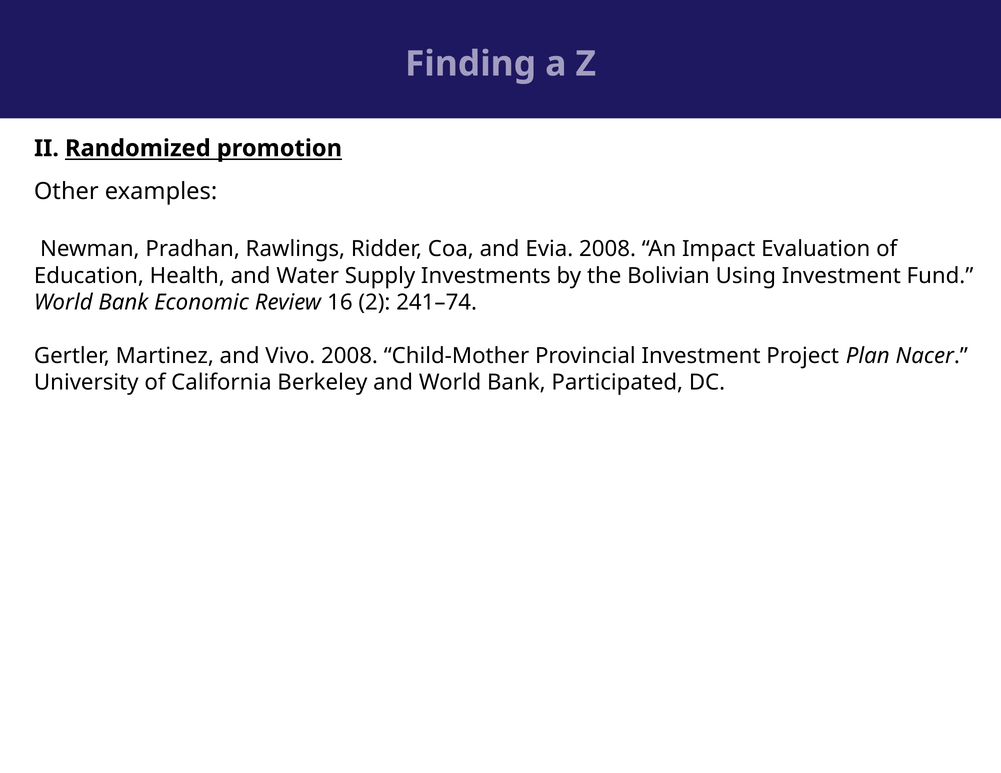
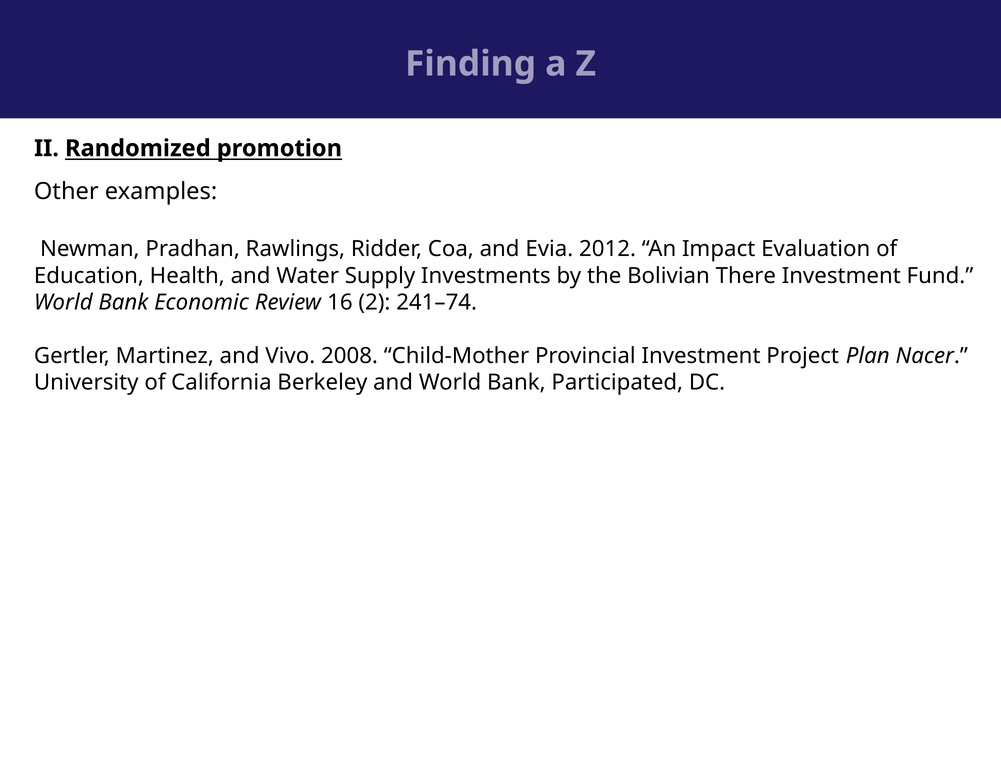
Evia 2008: 2008 -> 2012 (608, 249)
Using: Using -> There (746, 276)
